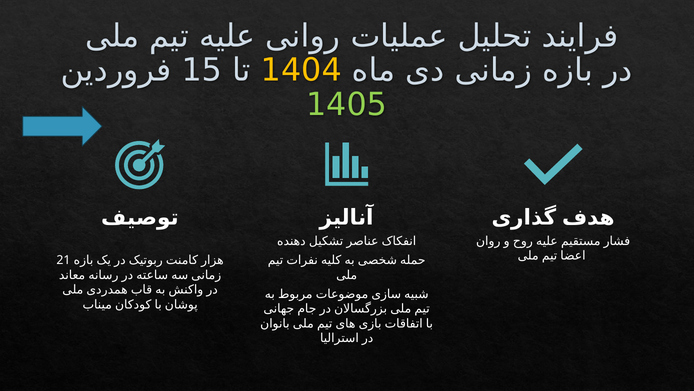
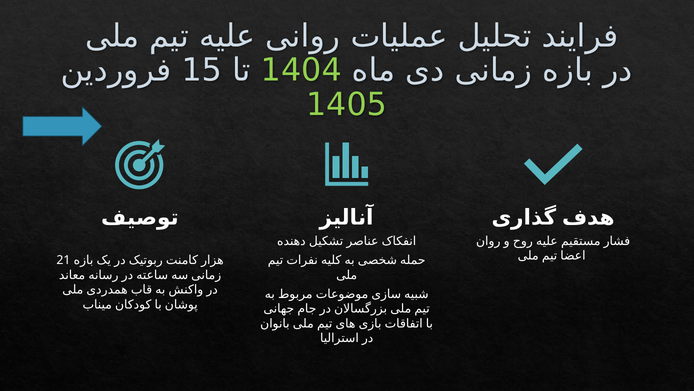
1404 colour: yellow -> light green (301, 70)
